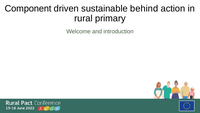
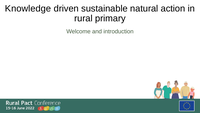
Component: Component -> Knowledge (28, 8)
behind: behind -> natural (144, 8)
